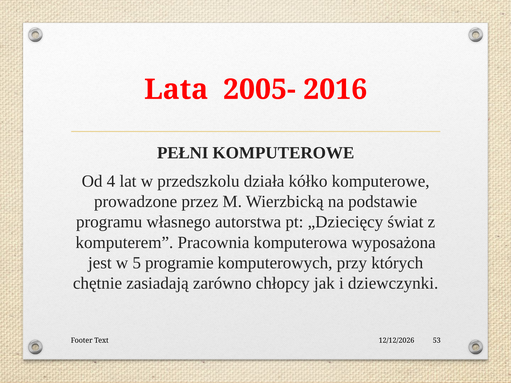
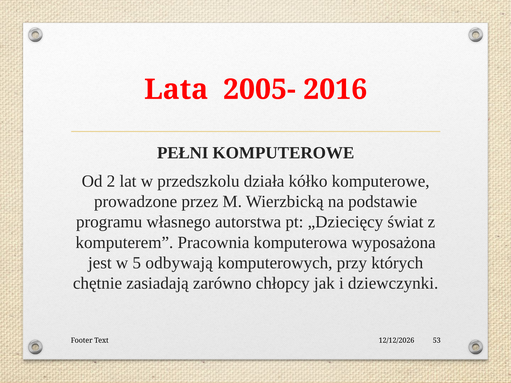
4: 4 -> 2 (111, 181)
programie: programie -> odbywają (179, 263)
